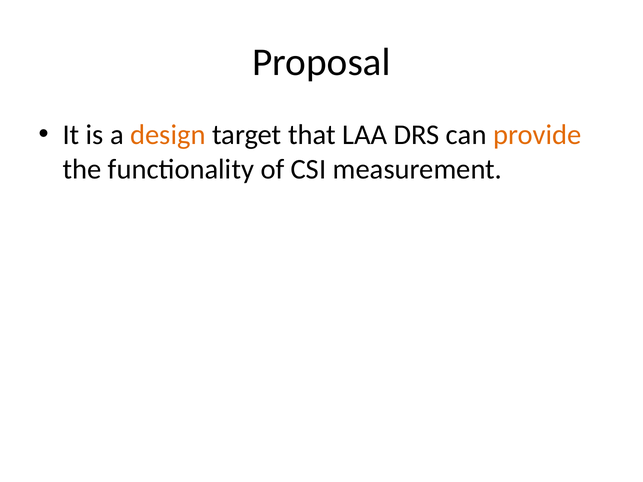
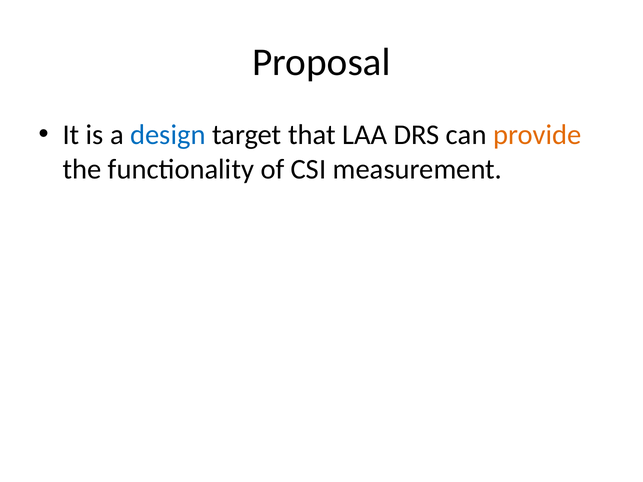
design colour: orange -> blue (168, 135)
